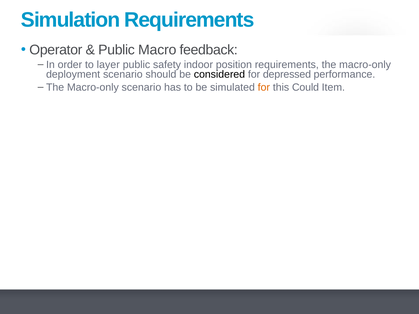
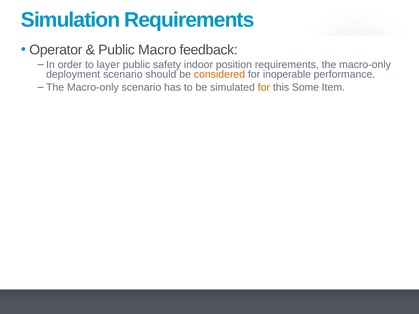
considered colour: black -> orange (219, 75)
depressed: depressed -> inoperable (287, 75)
Could: Could -> Some (305, 87)
